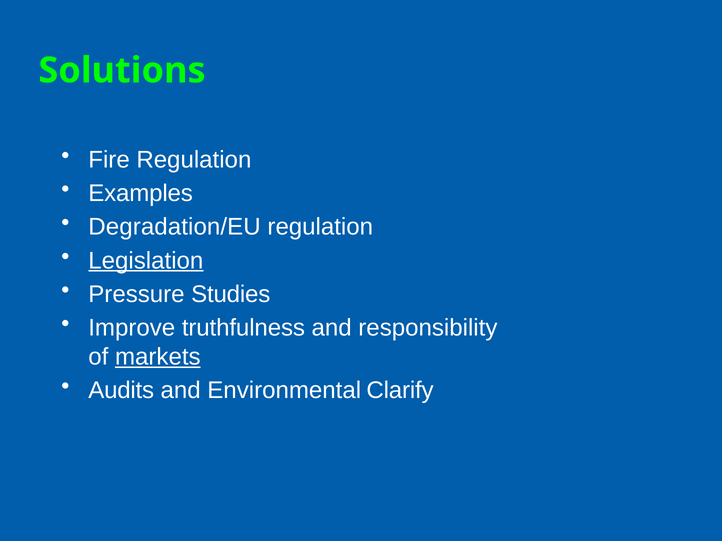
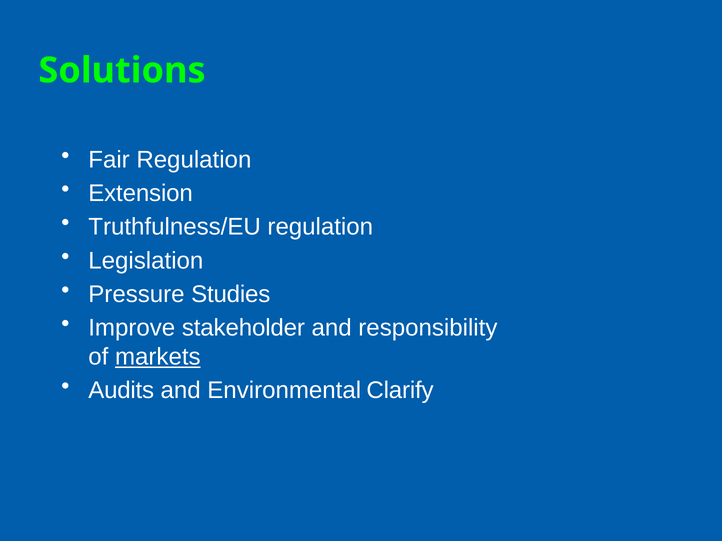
Fire: Fire -> Fair (109, 160)
Examples: Examples -> Extension (141, 193)
Degradation/EU: Degradation/EU -> Truthfulness/EU (175, 227)
Legislation underline: present -> none (146, 261)
truthfulness: truthfulness -> stakeholder (243, 328)
